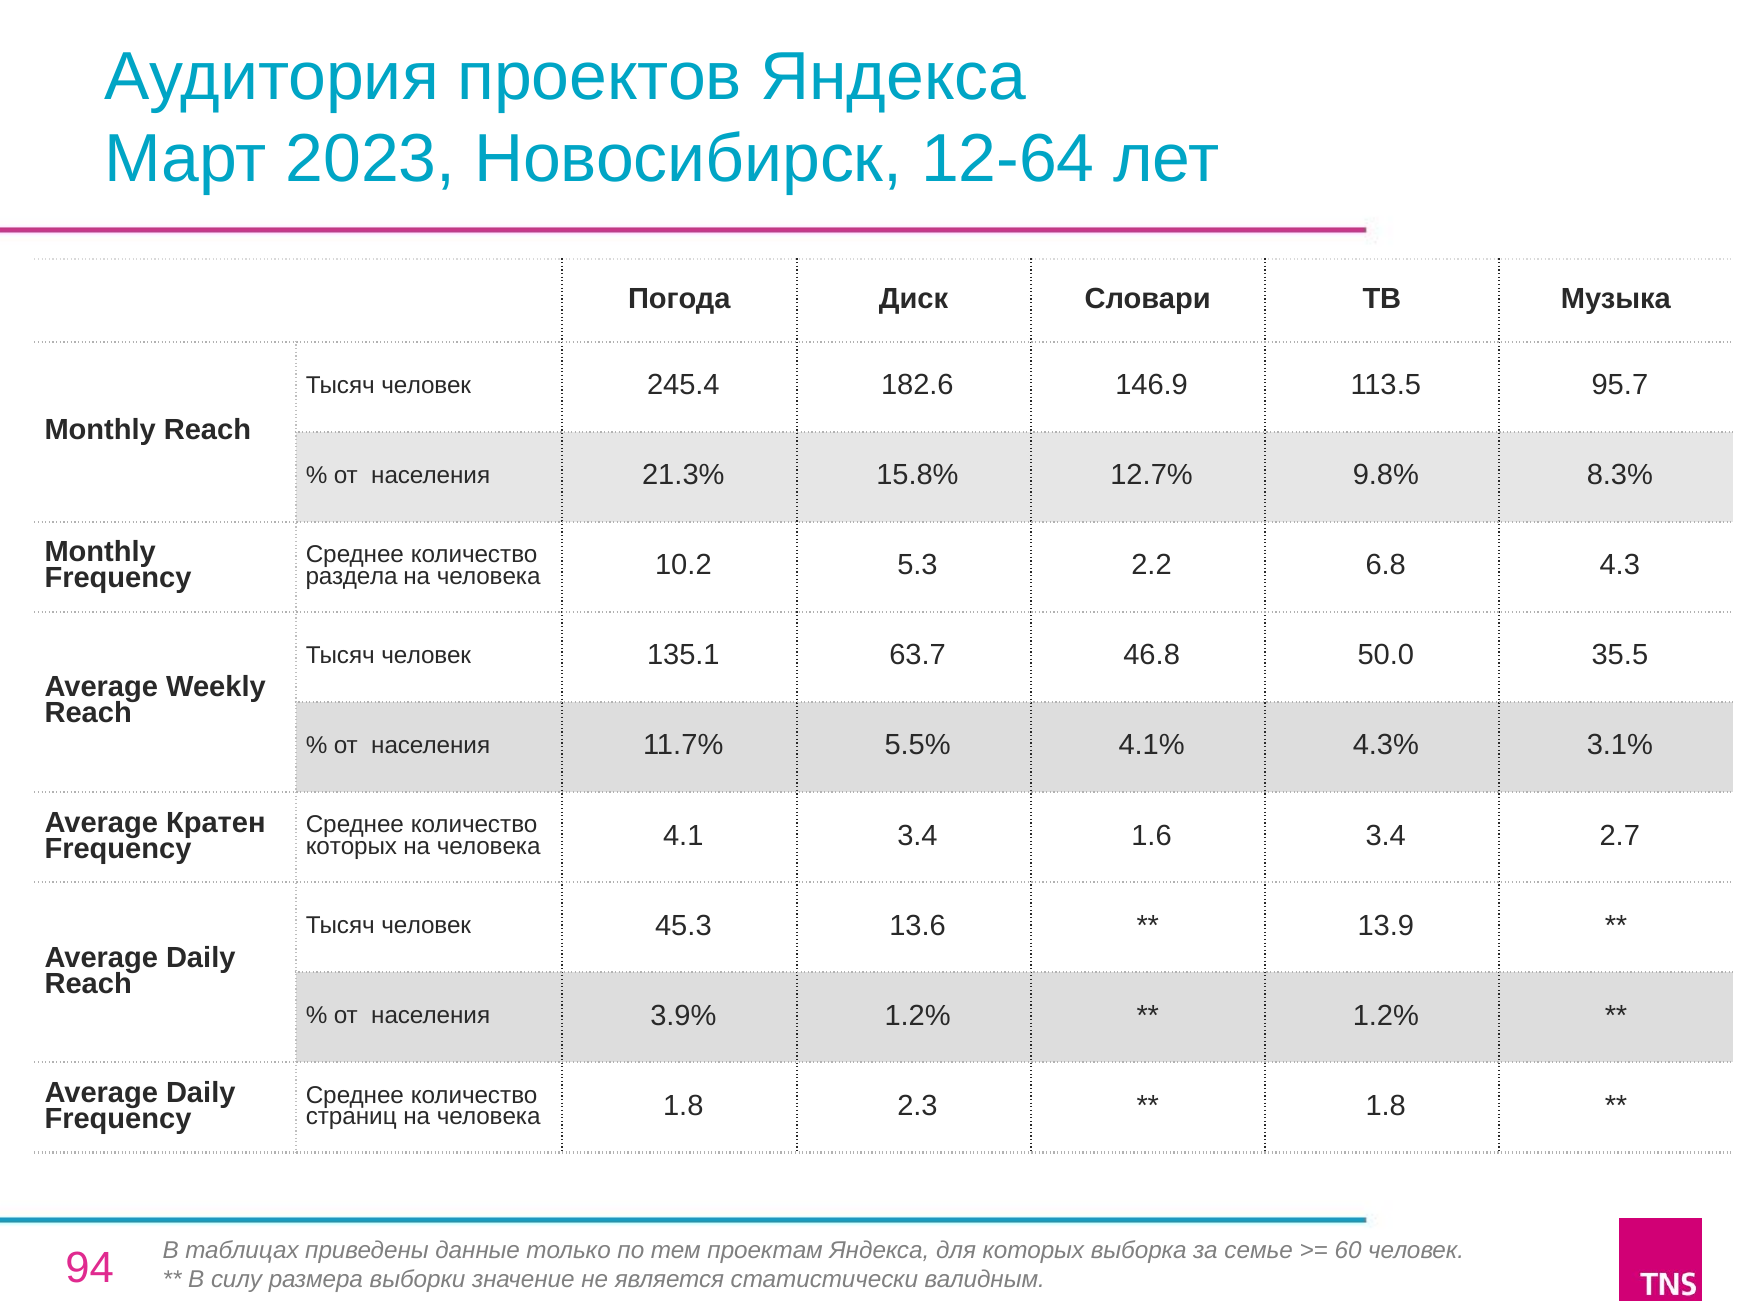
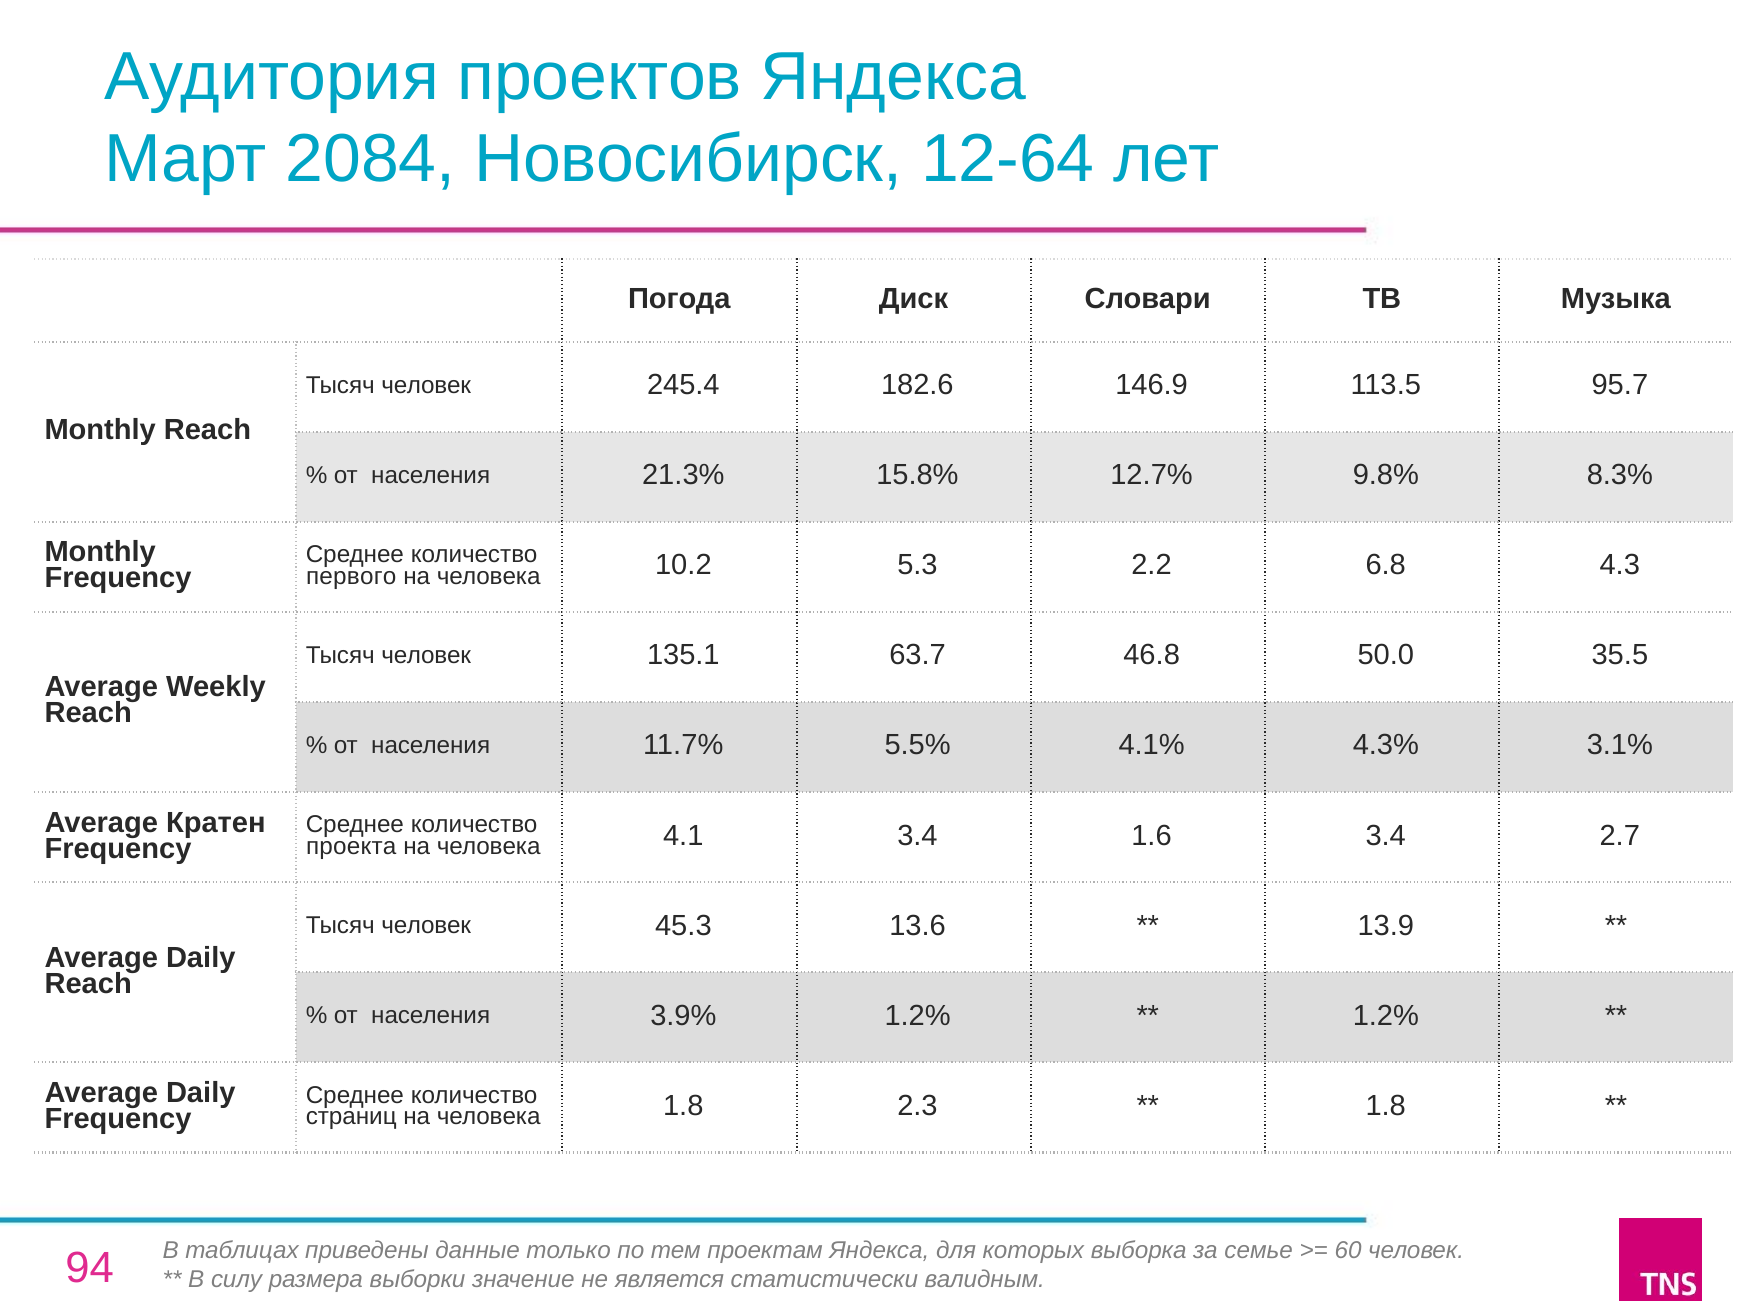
2023: 2023 -> 2084 (370, 159)
раздела: раздела -> первого (351, 576)
которых: которых -> проекта (351, 847)
